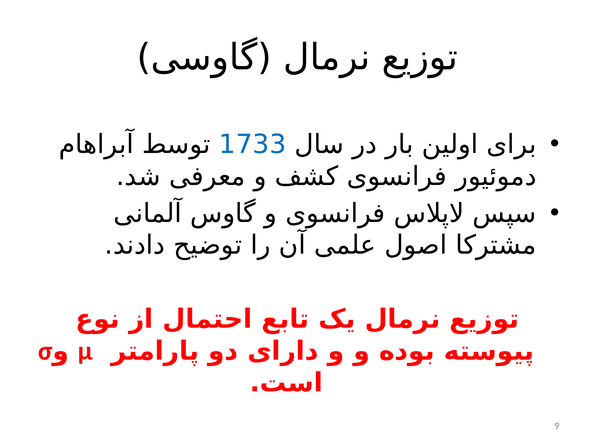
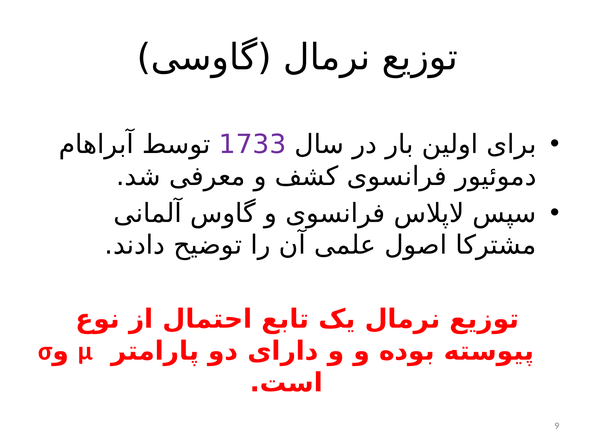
1733 colour: blue -> purple (253, 145)
